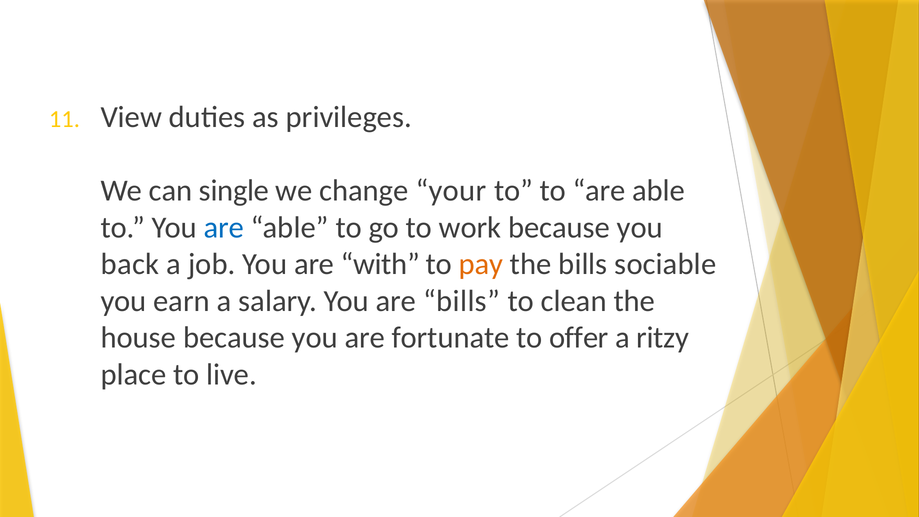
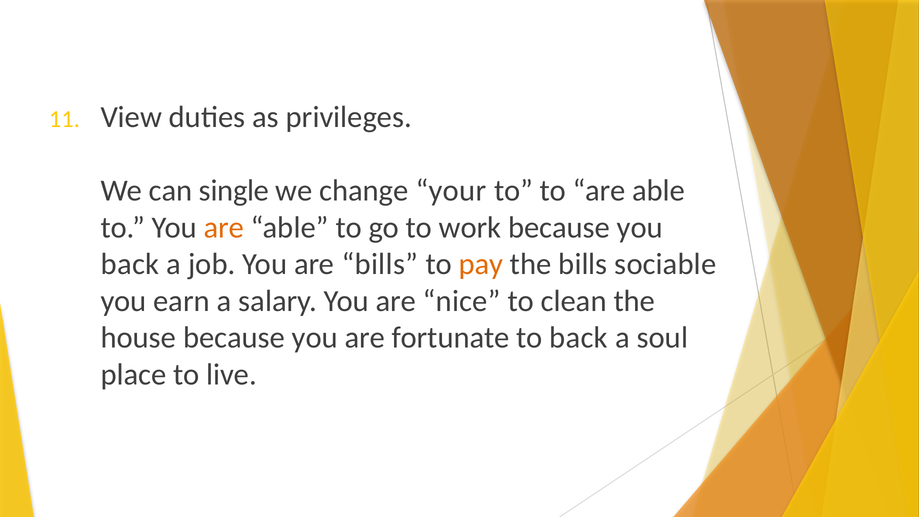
are colour: blue -> orange (224, 227)
are with: with -> bills (380, 264)
are bills: bills -> nice (462, 301)
to offer: offer -> back (579, 338)
ritzy: ritzy -> soul (662, 338)
